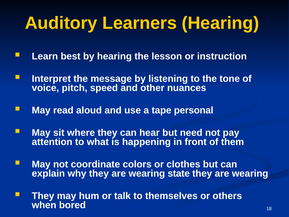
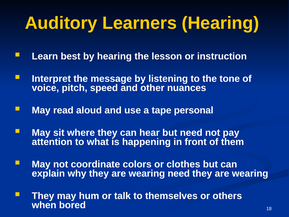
wearing state: state -> need (179, 173)
